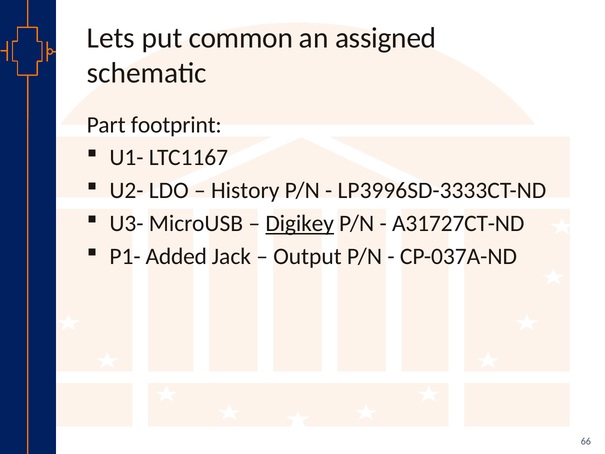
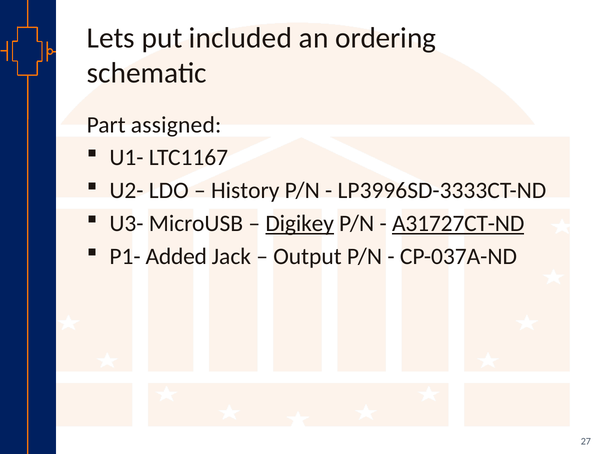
common: common -> included (241, 38)
assigned: assigned -> ordering (386, 38)
footprint: footprint -> assigned (176, 125)
A31727CT-ND underline: none -> present (458, 224)
66: 66 -> 27 (586, 441)
